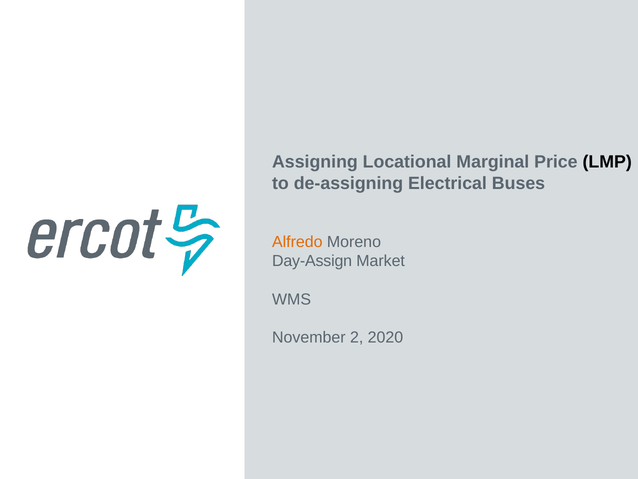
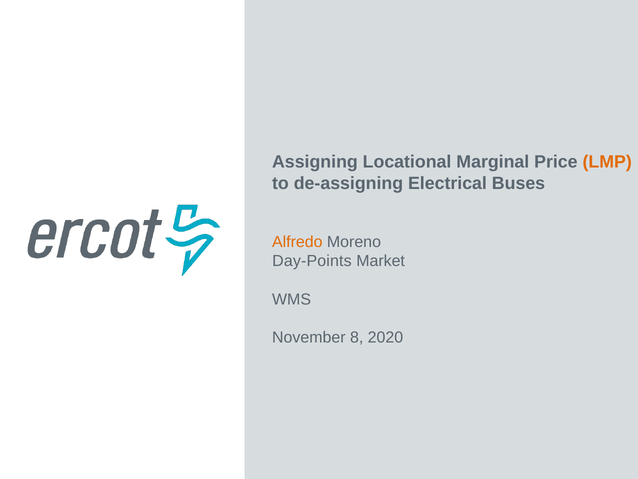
LMP colour: black -> orange (607, 162)
Day-Assign: Day-Assign -> Day-Points (312, 261)
2: 2 -> 8 (357, 337)
